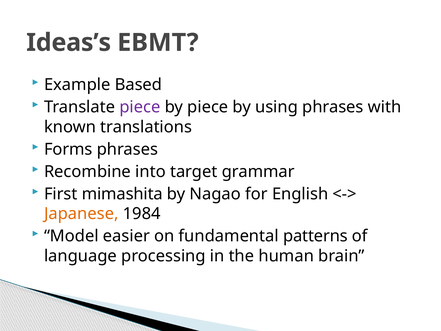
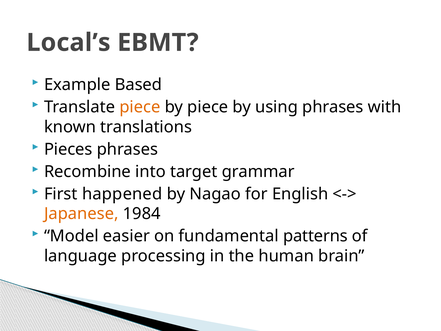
Ideas’s: Ideas’s -> Local’s (68, 43)
piece colour: purple -> orange (140, 107)
Forms: Forms -> Pieces (68, 149)
mimashita: mimashita -> happened (122, 194)
